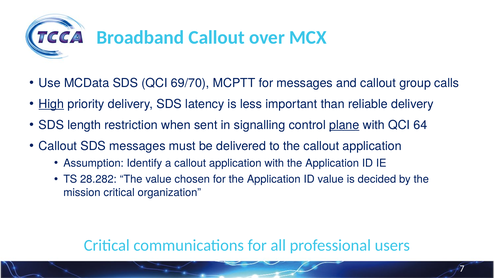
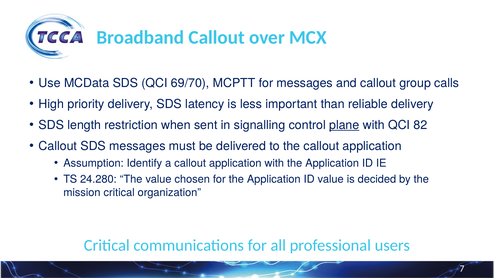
High underline: present -> none (51, 104)
64: 64 -> 82 (420, 125)
28.282: 28.282 -> 24.280 (98, 179)
